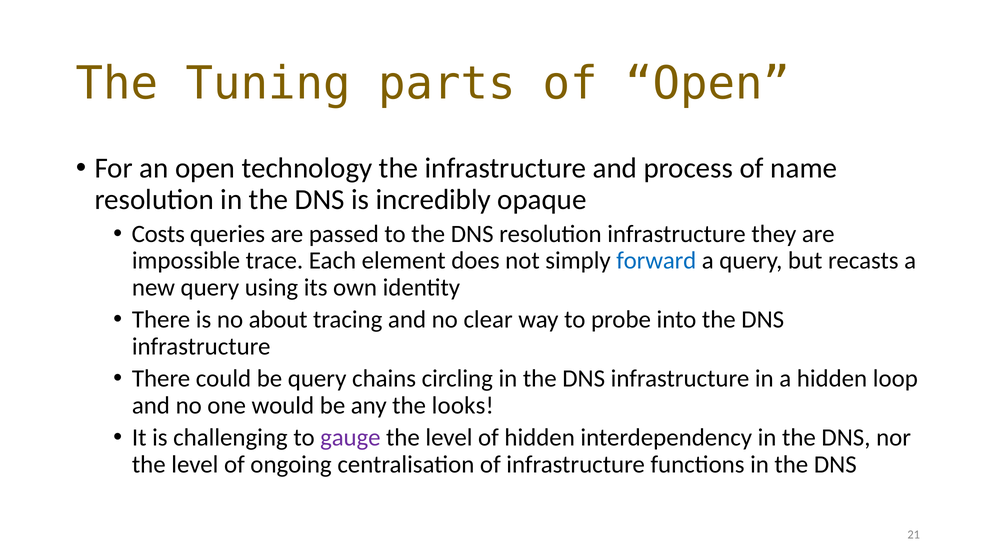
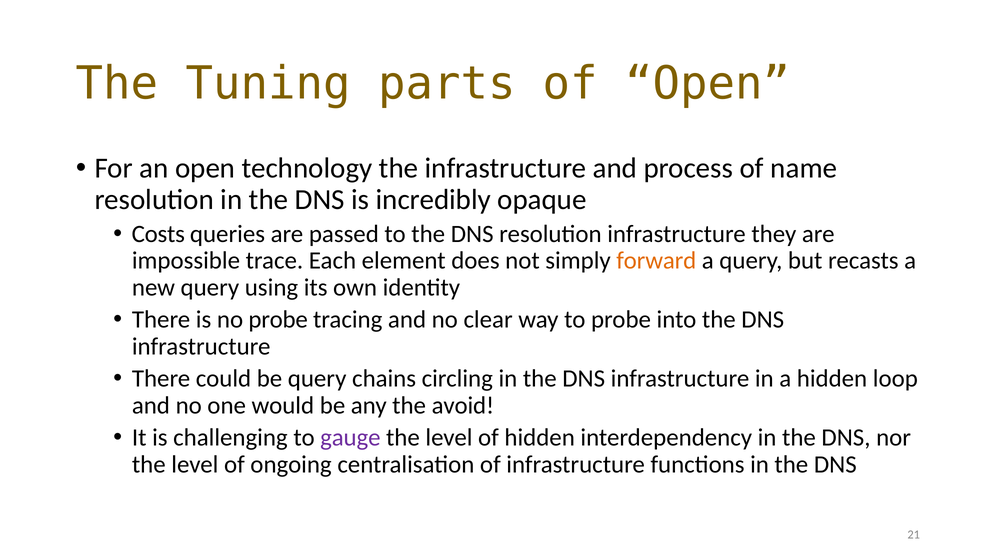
forward colour: blue -> orange (656, 261)
no about: about -> probe (278, 320)
looks: looks -> avoid (463, 406)
